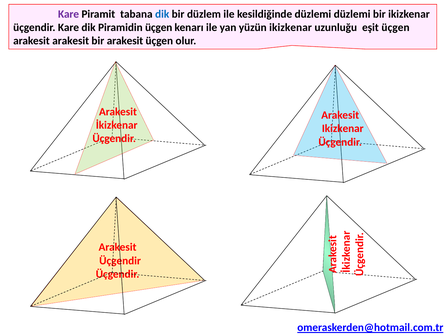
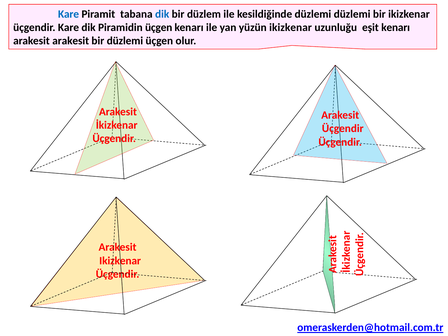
Kare colour: purple -> blue (69, 14)
eşit üçgen: üçgen -> kenarı (396, 27)
bir arakesit: arakesit -> düzlemi (125, 41)
Ikizkenar: Ikizkenar -> Üçgendir (343, 129)
Üçgendir: Üçgendir -> Ikizkenar (120, 261)
